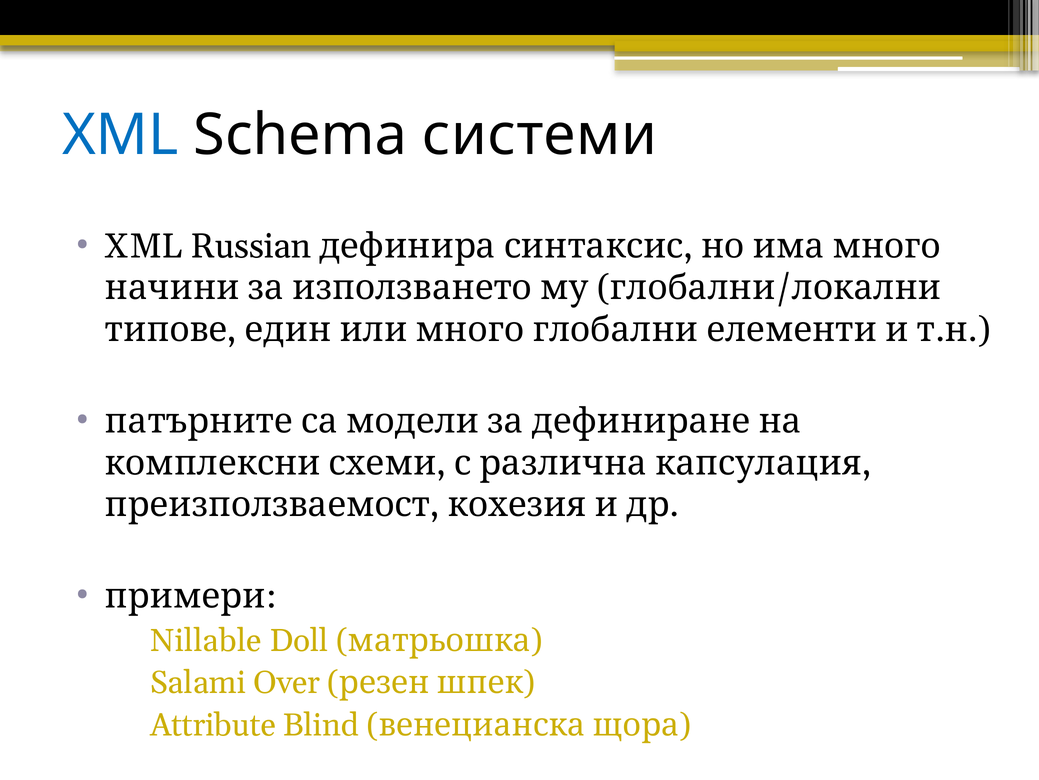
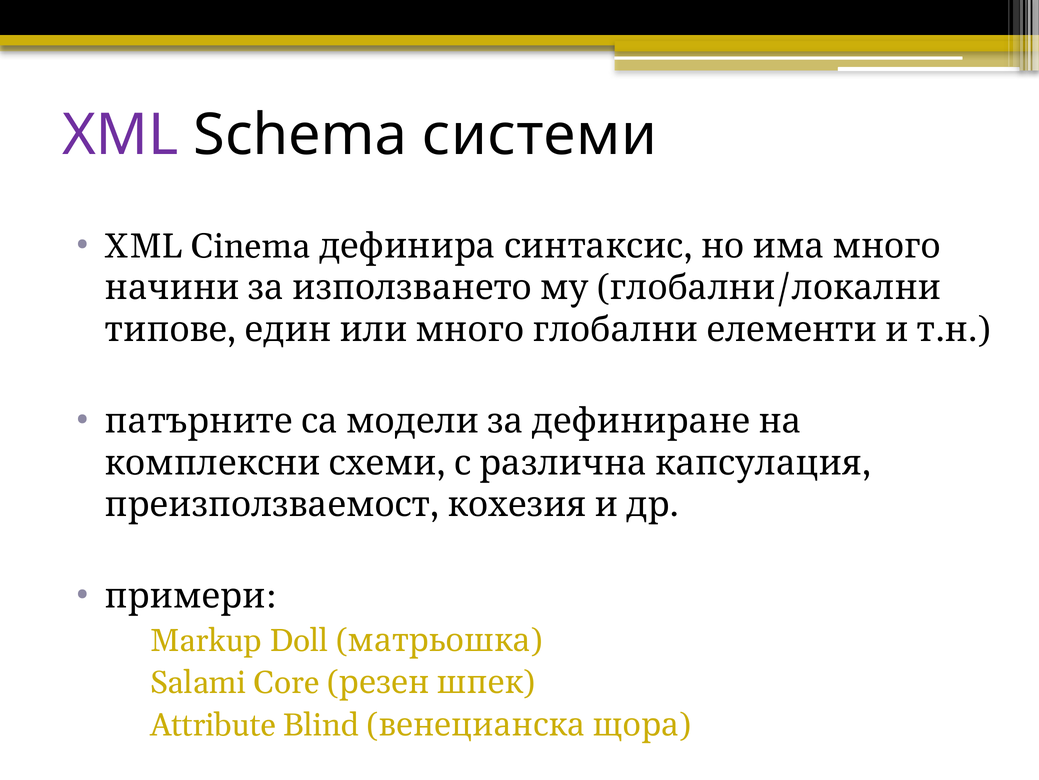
XML colour: blue -> purple (120, 135)
Russian: Russian -> Cinema (251, 246)
Nillable: Nillable -> Markup (206, 640)
Over: Over -> Core (287, 682)
